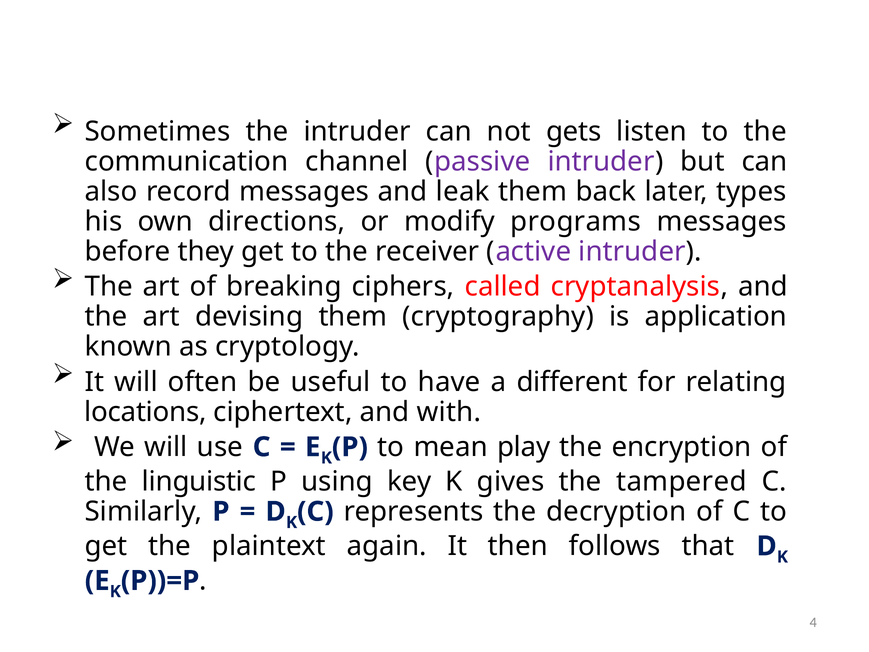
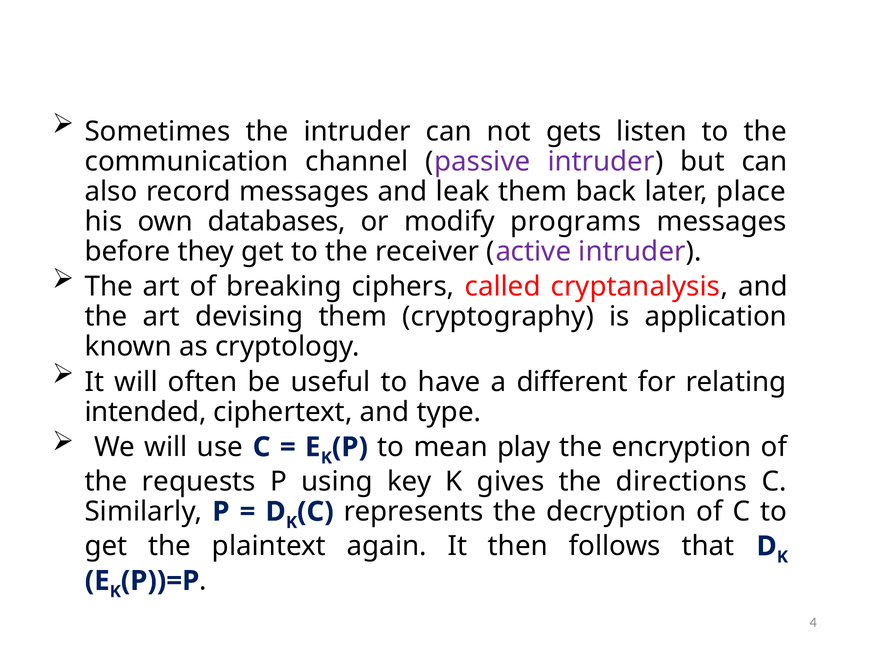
types: types -> place (751, 192)
directions: directions -> databases (277, 221)
locations: locations -> intended (146, 412)
with: with -> type (449, 412)
linguistic: linguistic -> requests (199, 481)
tampered: tampered -> directions (681, 481)
